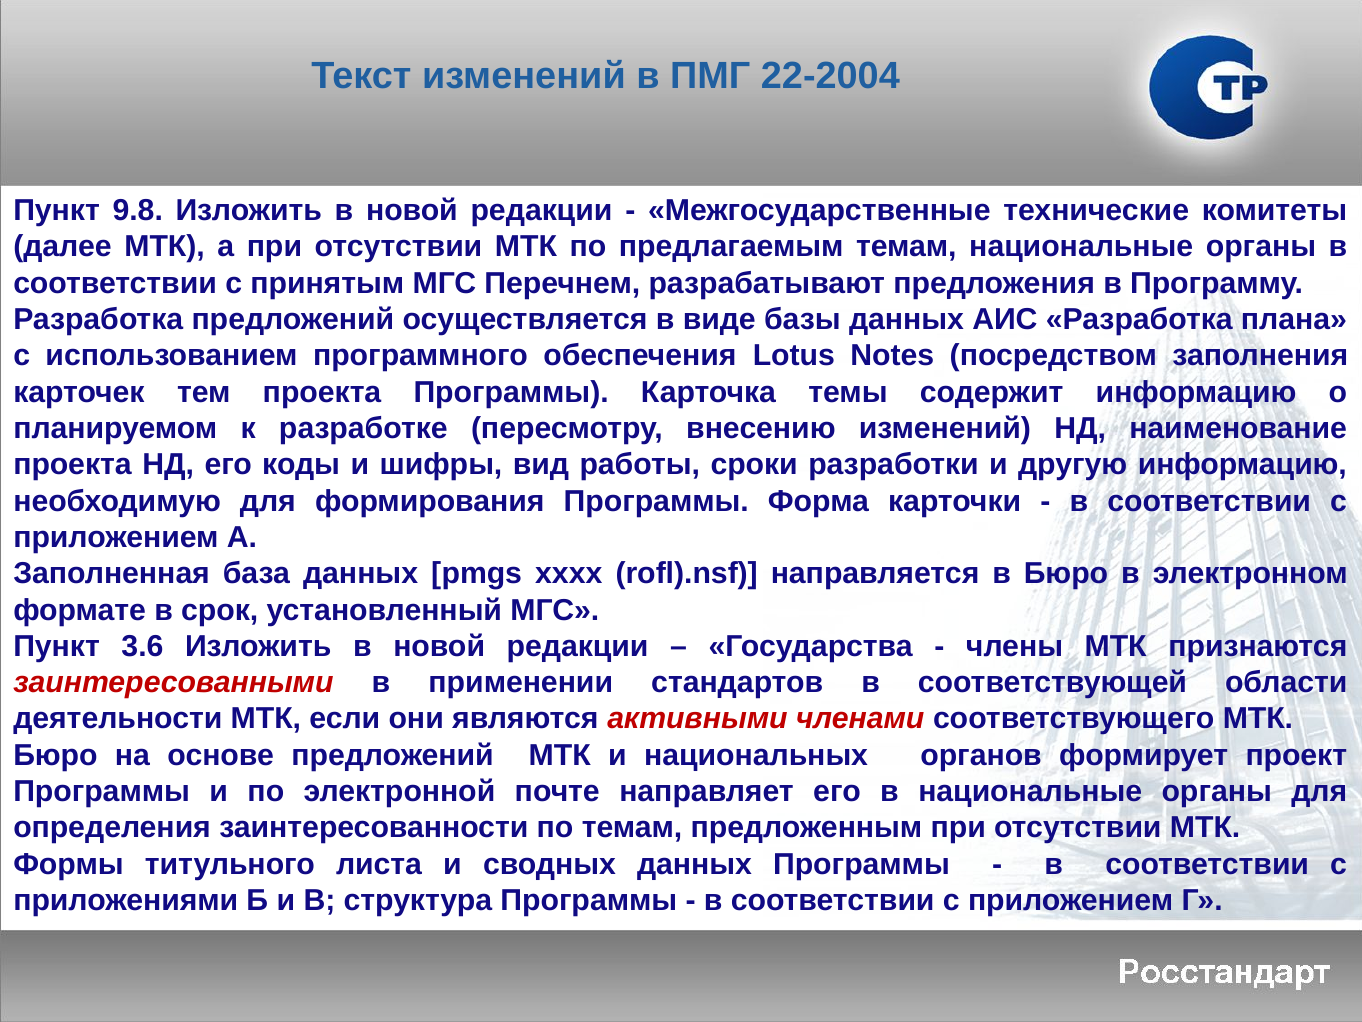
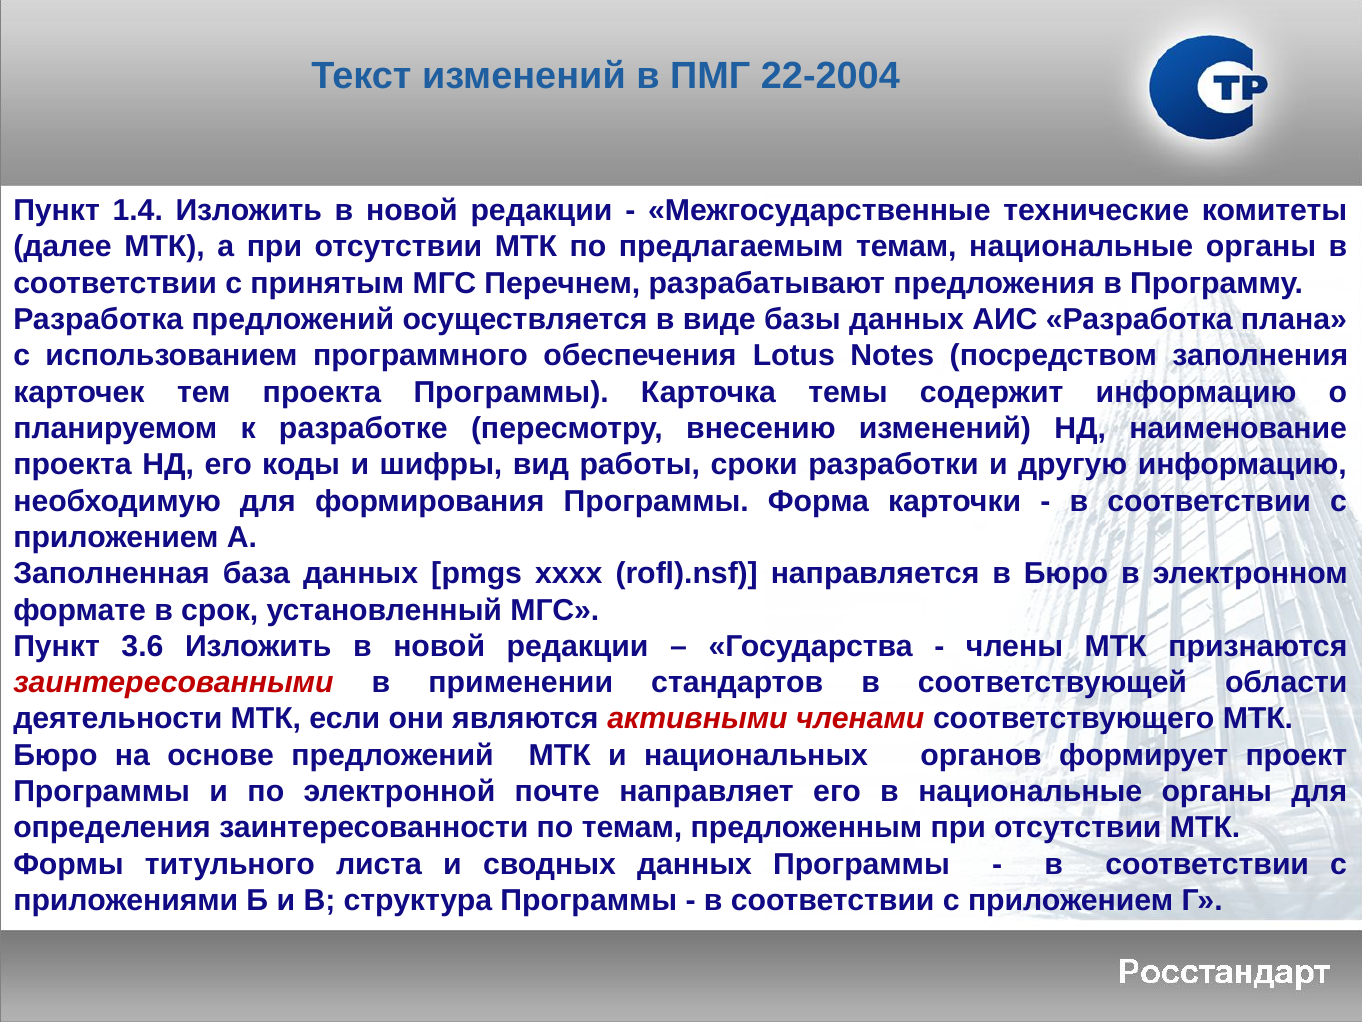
9.8: 9.8 -> 1.4 (138, 210)
